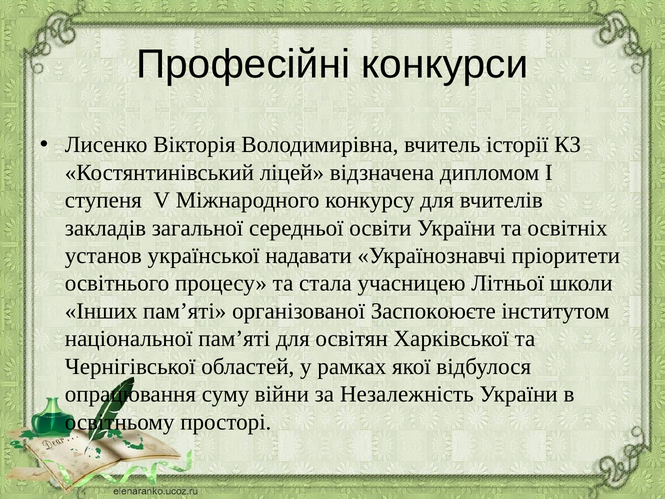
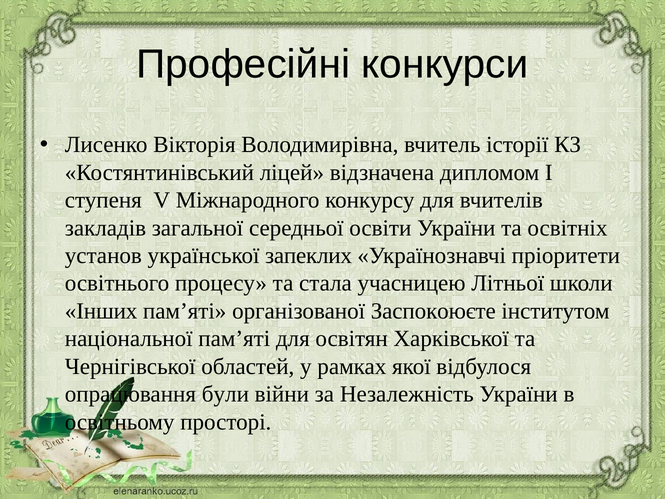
надавати: надавати -> запеклих (309, 255)
суму: суму -> були (225, 394)
